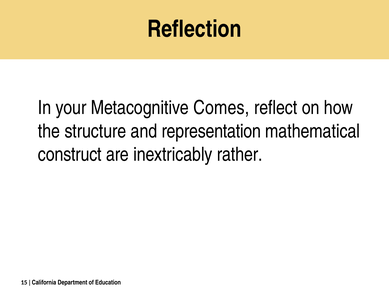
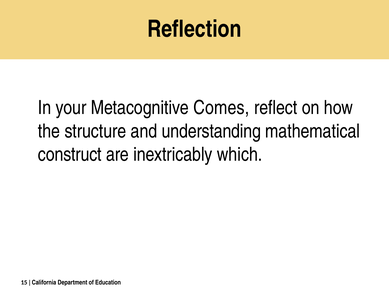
representation: representation -> understanding (211, 131)
rather: rather -> which (240, 154)
